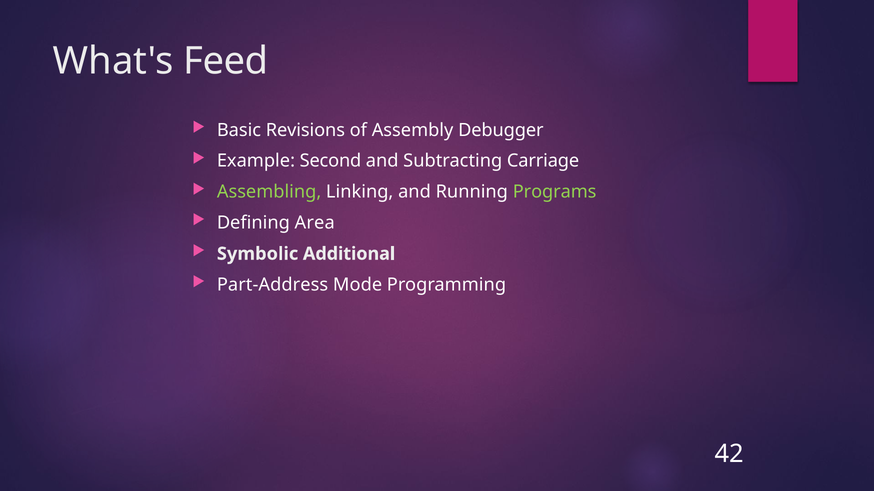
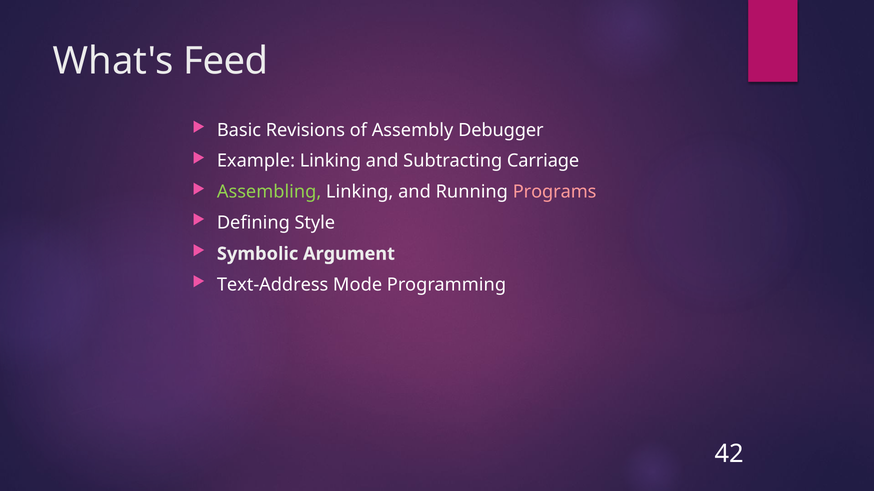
Example Second: Second -> Linking (330, 161)
Programs colour: light green -> pink (555, 192)
Area: Area -> Style (315, 223)
Additional: Additional -> Argument (349, 254)
Part-Address: Part-Address -> Text-Address (273, 285)
